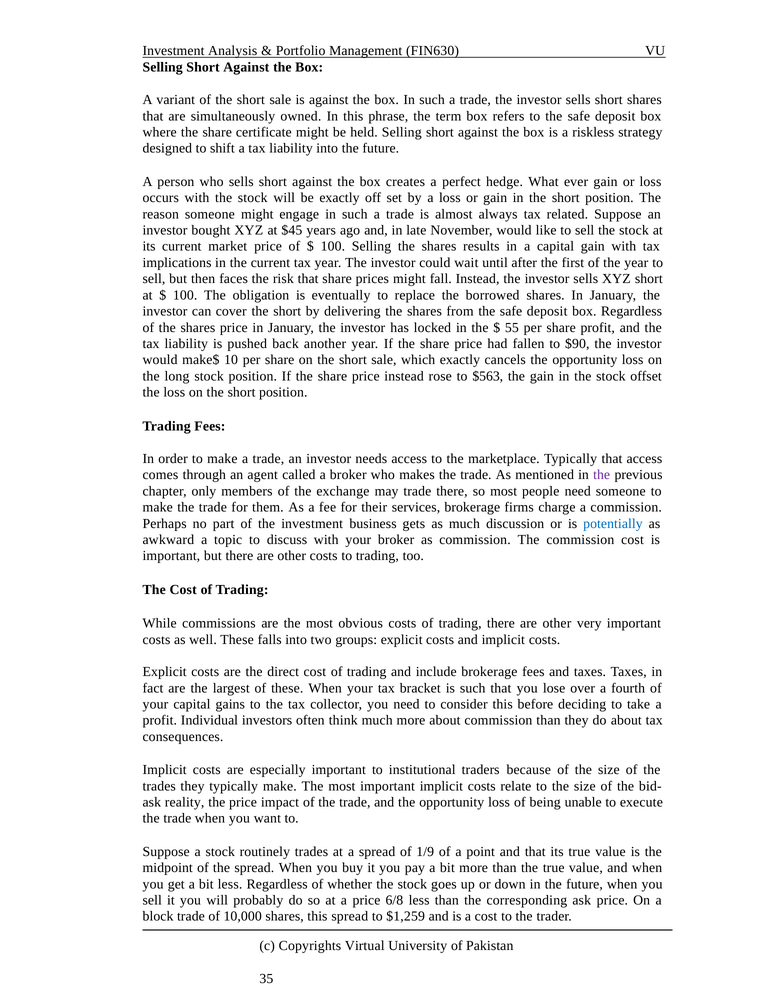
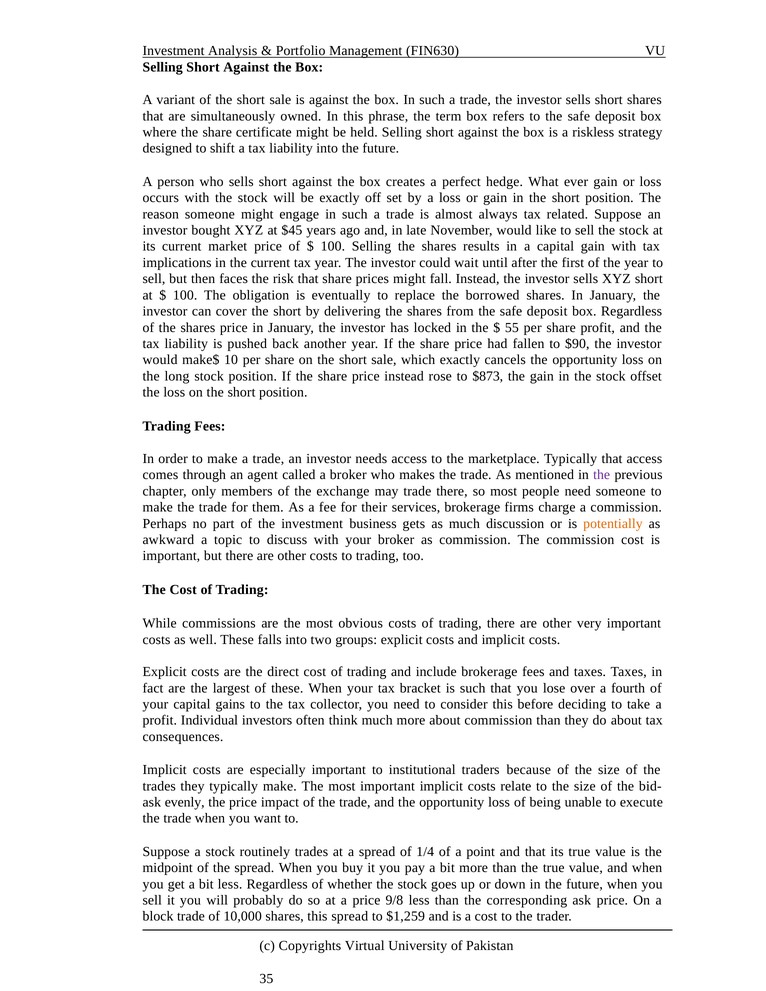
$563: $563 -> $873 (488, 376)
potentially colour: blue -> orange (613, 524)
reality: reality -> evenly (185, 802)
1/9: 1/9 -> 1/4 (425, 852)
6/8: 6/8 -> 9/8 (394, 901)
